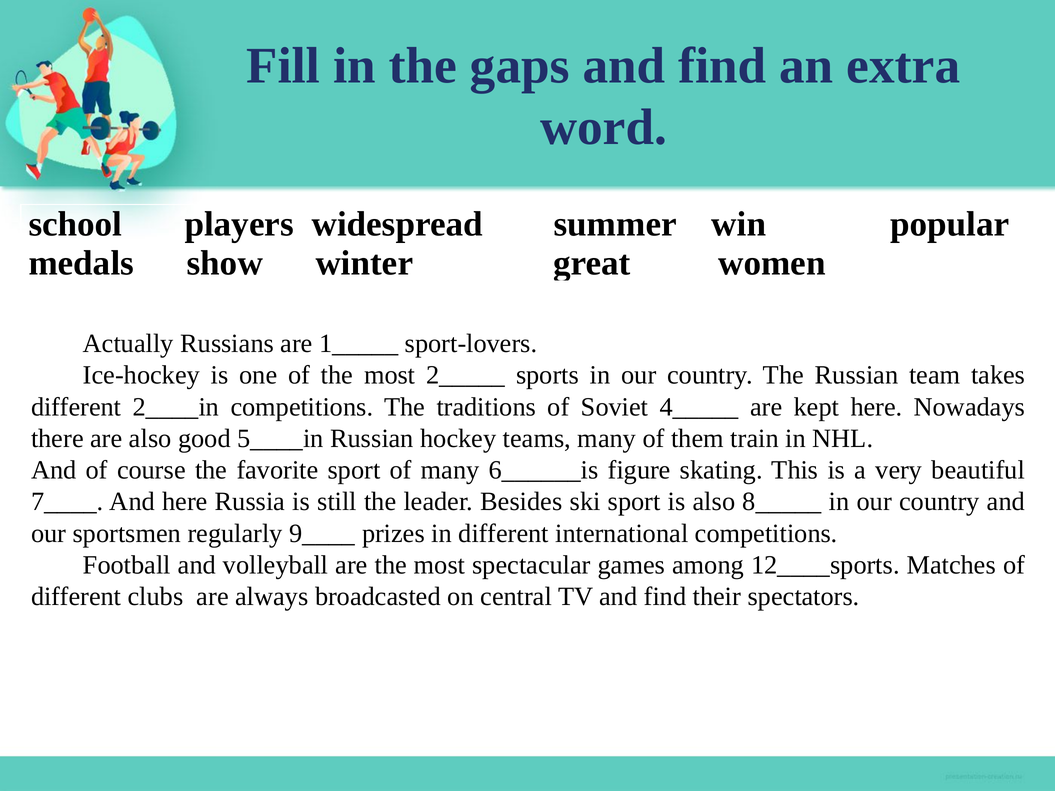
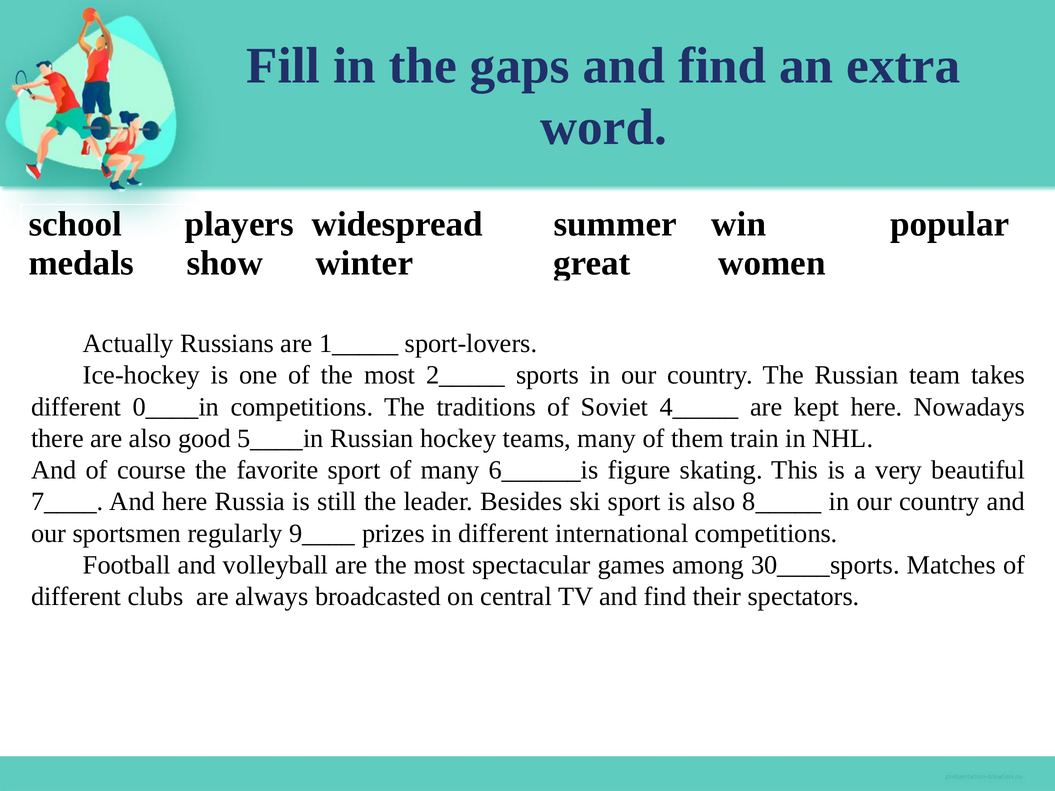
2____in: 2____in -> 0____in (176, 407)
12____sports: 12____sports -> 30____sports (825, 565)
